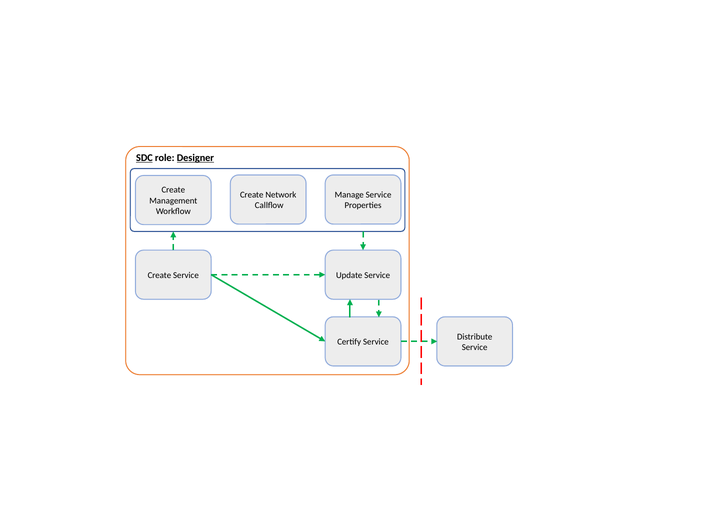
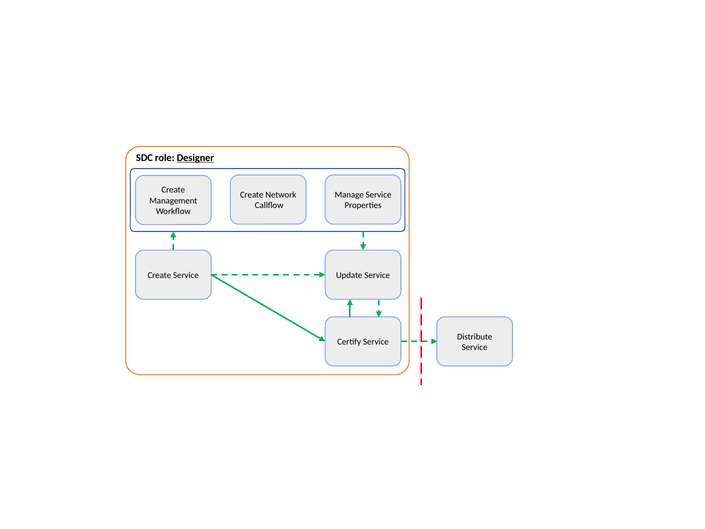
SDC underline: present -> none (144, 158)
